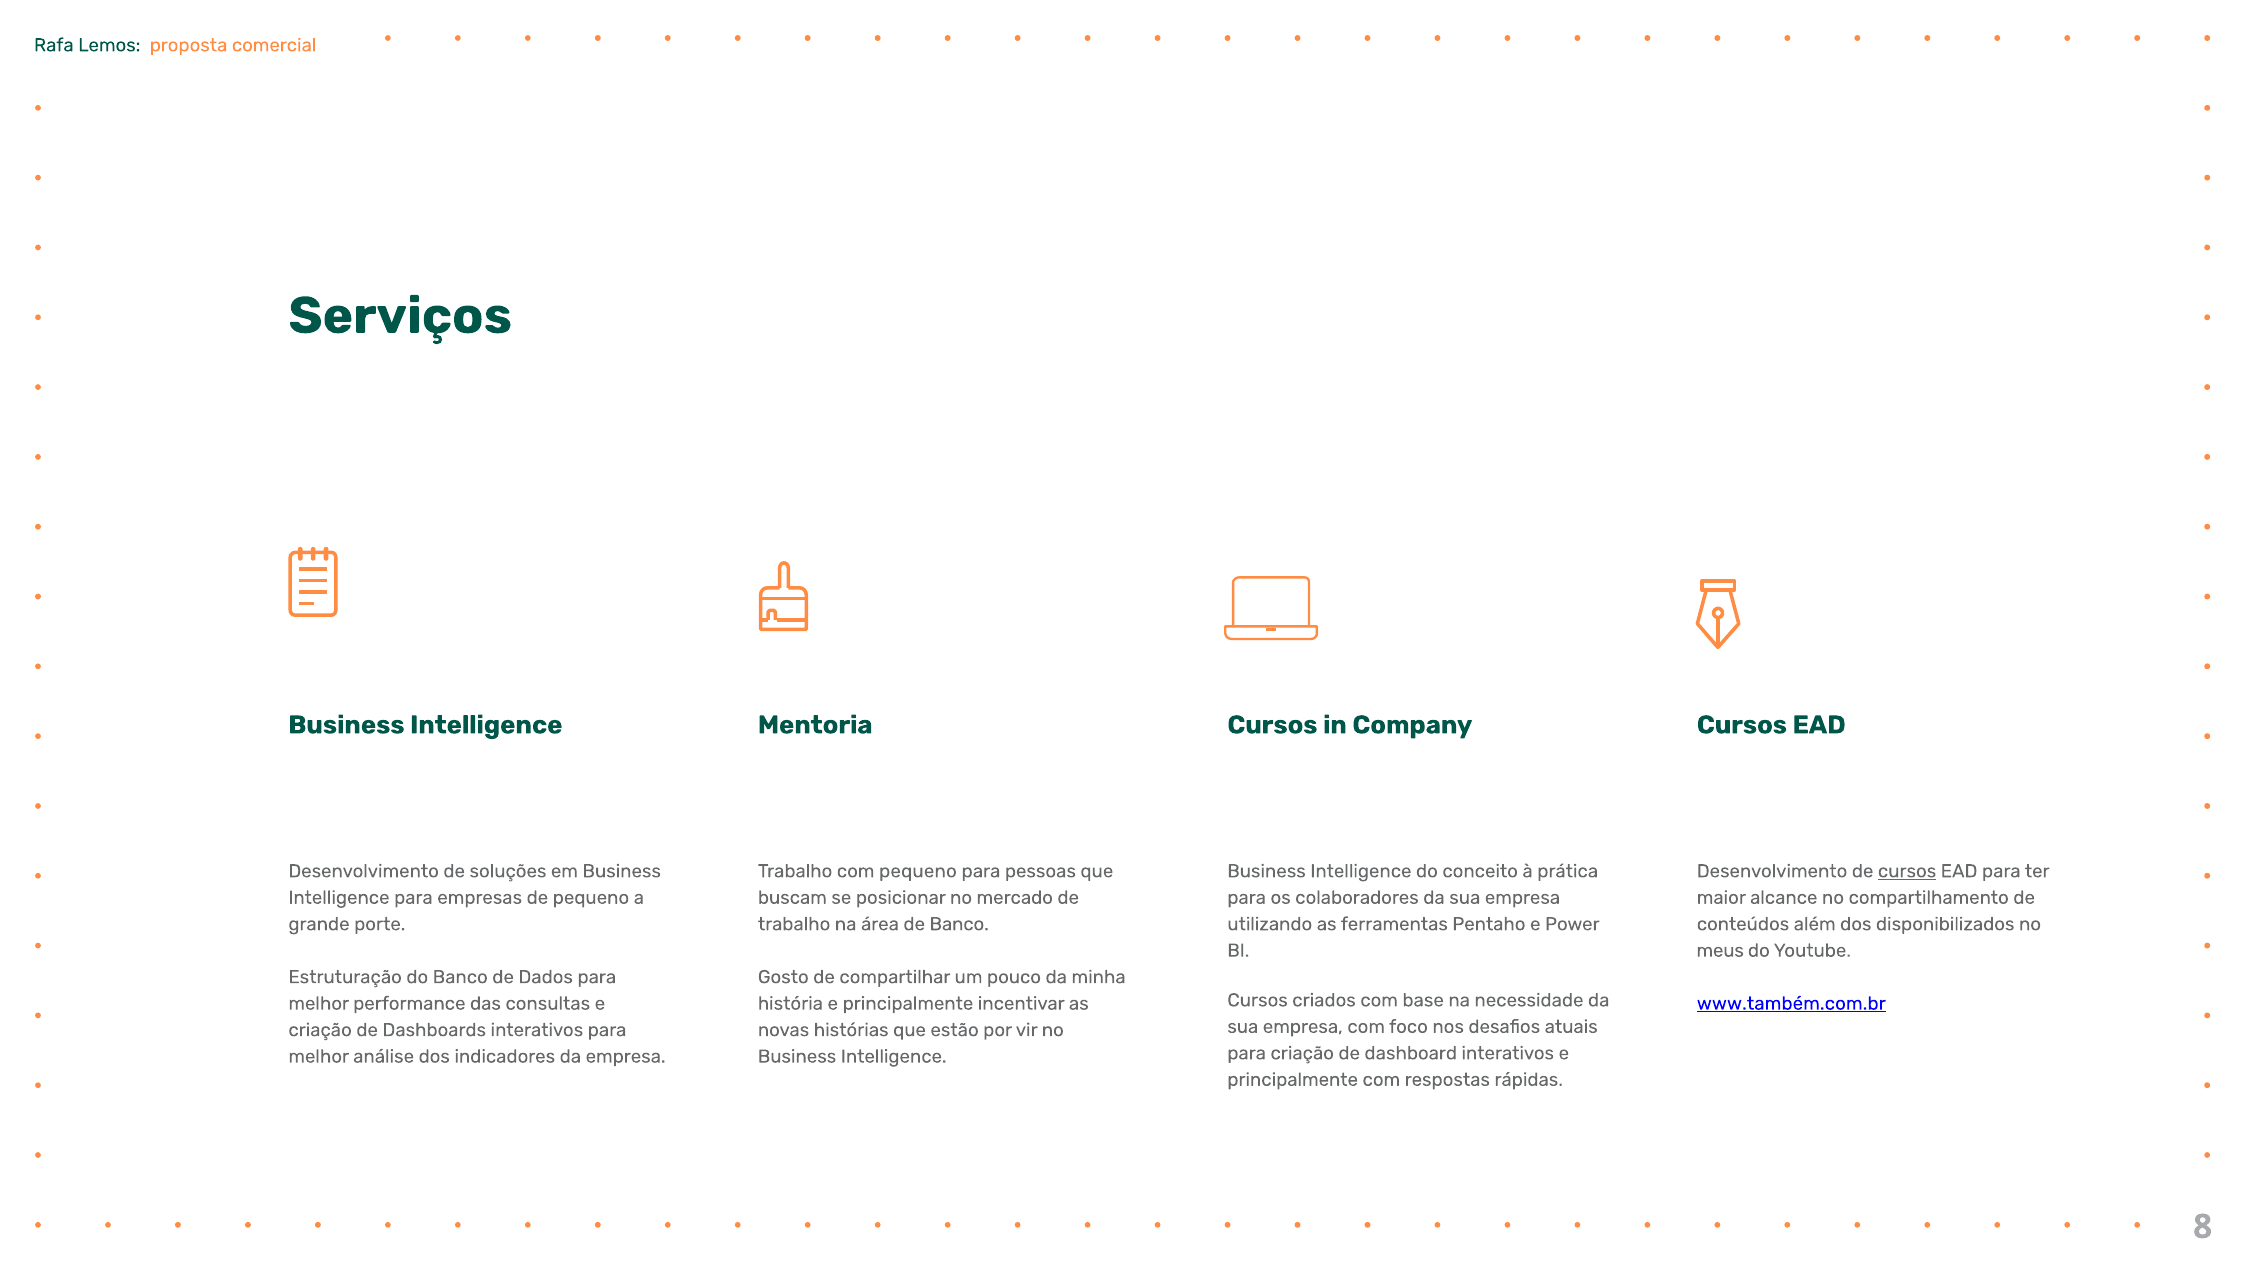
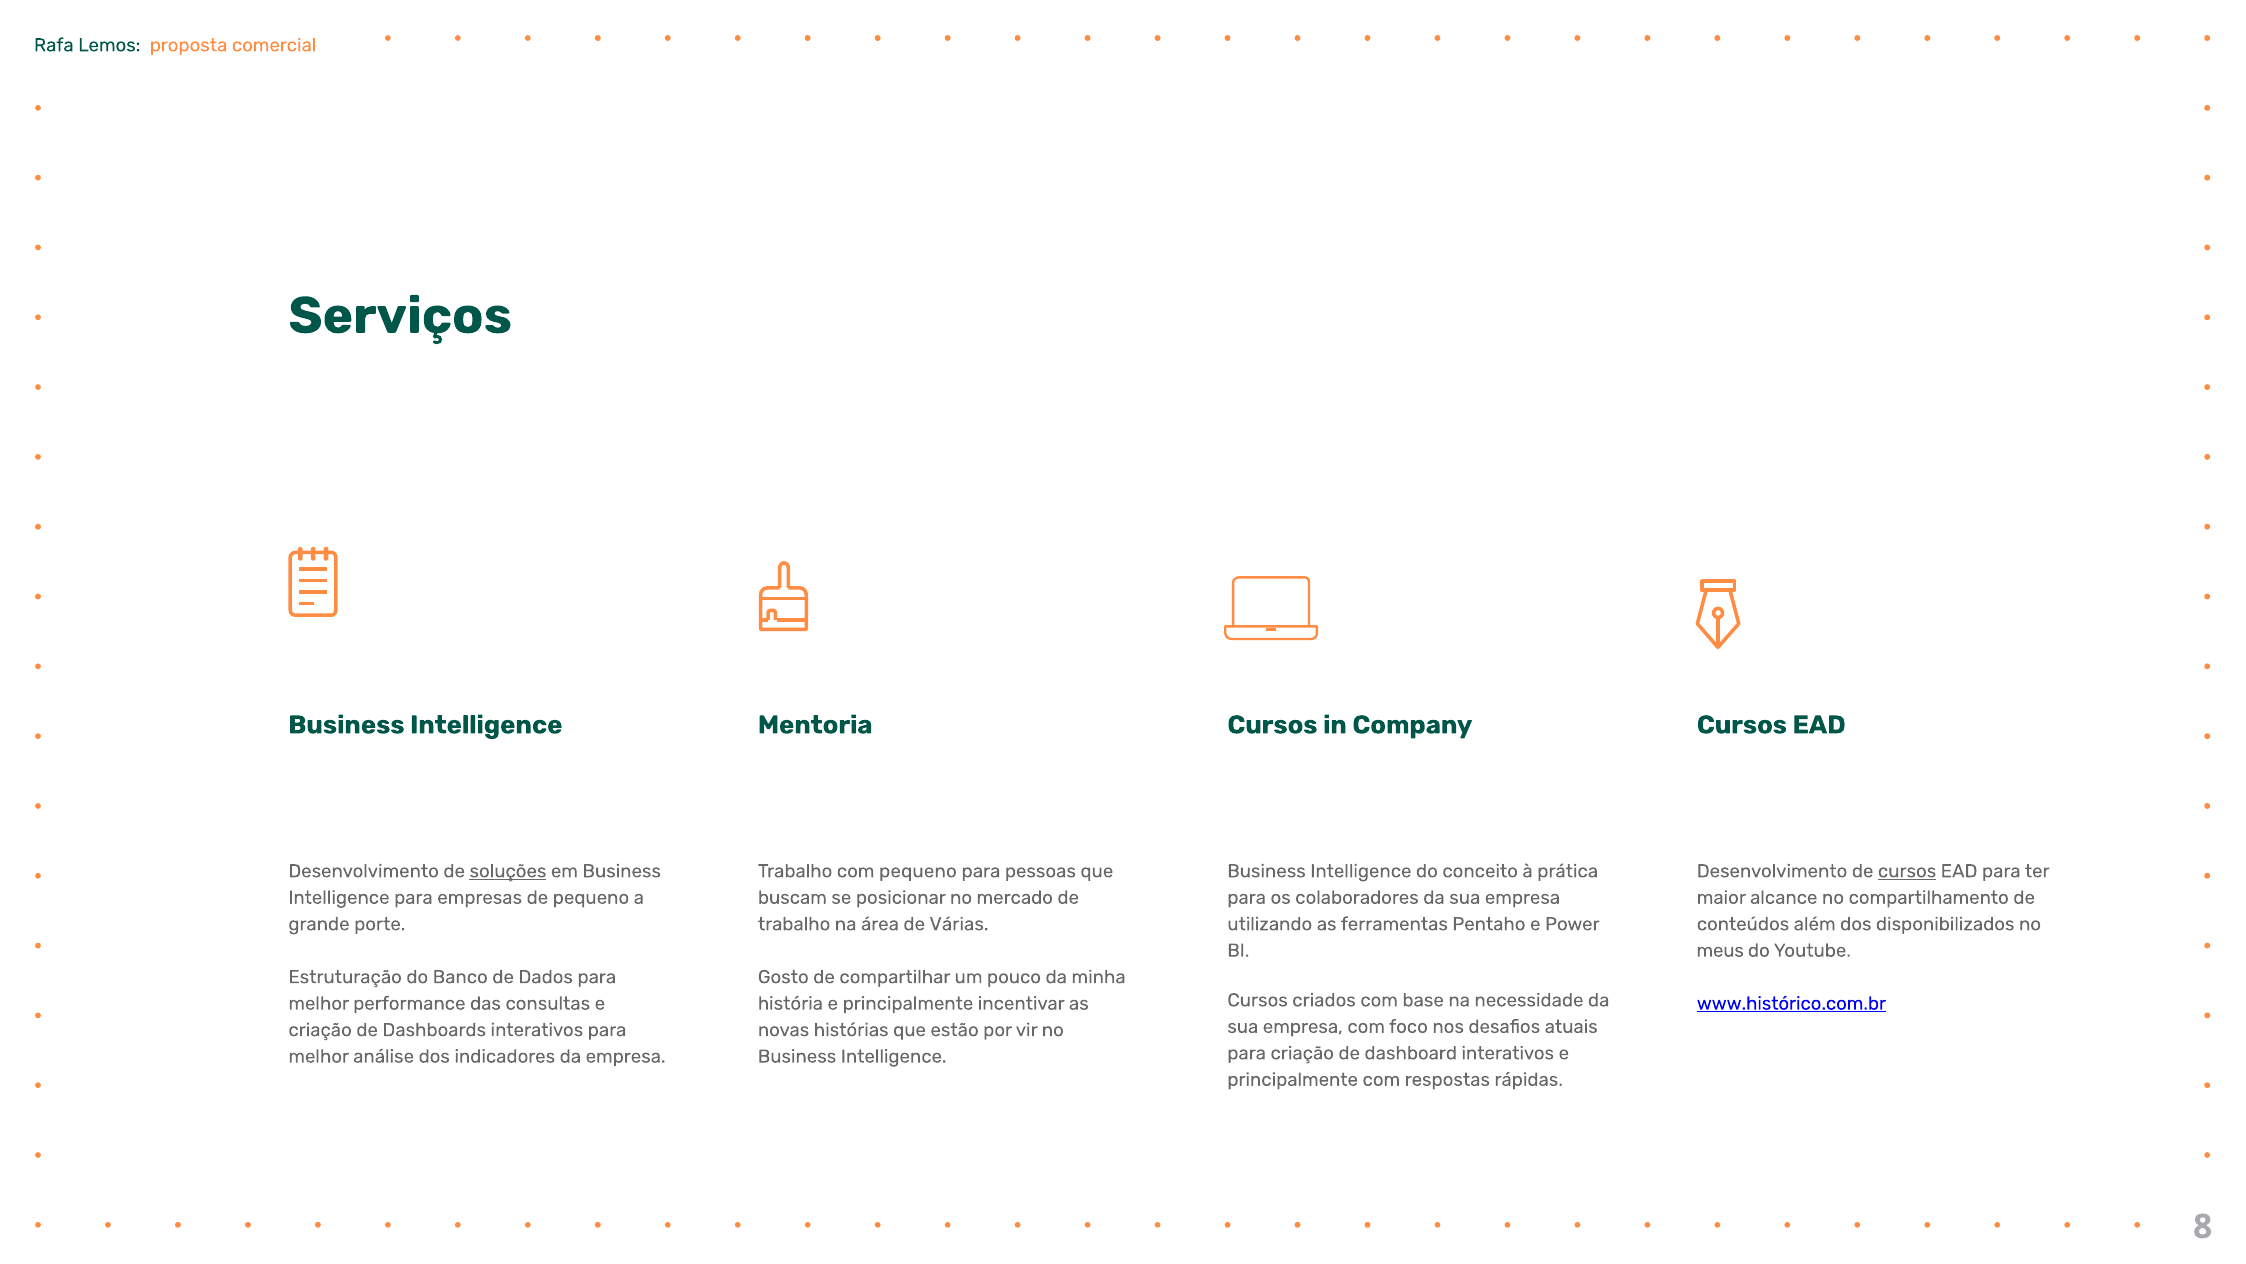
soluções underline: none -> present (508, 871)
de Banco: Banco -> Várias (959, 924)
www.também.com.br: www.também.com.br -> www.histórico.com.br (1791, 1003)
